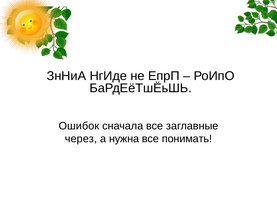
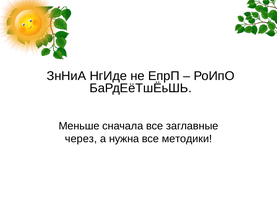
Ошибок: Ошибок -> Меньше (79, 126)
понимать: понимать -> методики (187, 139)
